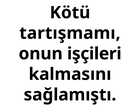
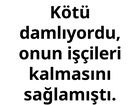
tartışmamı: tartışmamı -> damlıyordu (70, 33)
